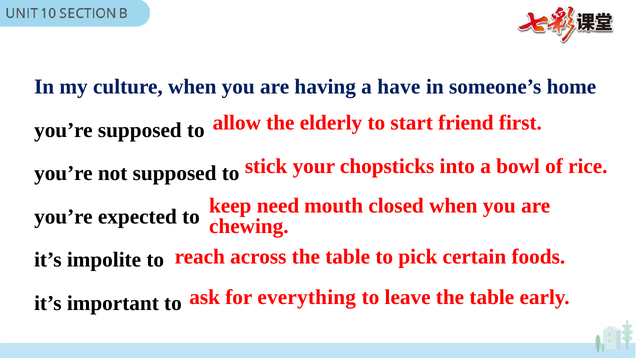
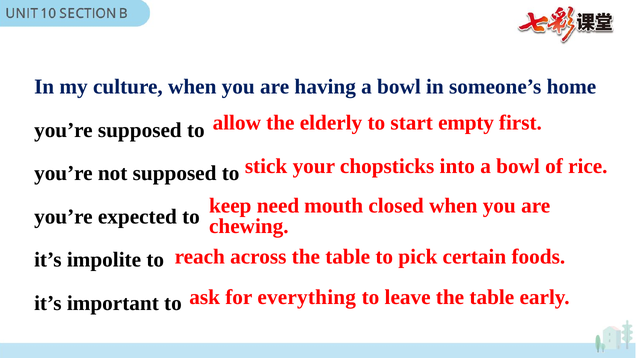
having a have: have -> bowl (399, 87)
friend: friend -> empty (466, 123)
